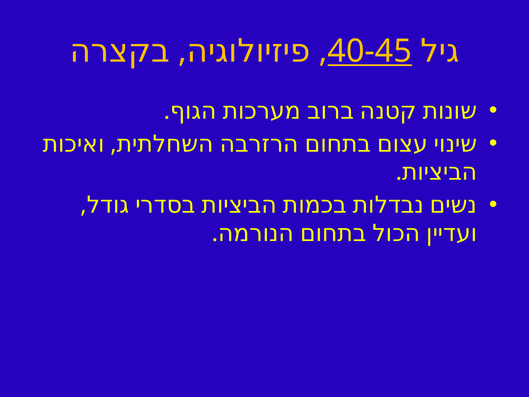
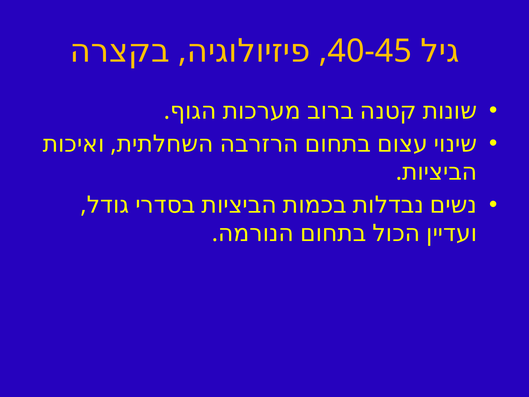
40-45 underline: present -> none (370, 51)
